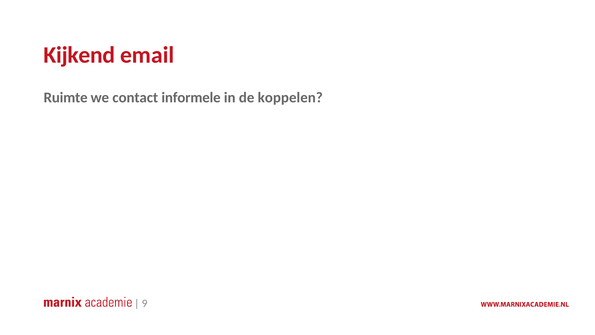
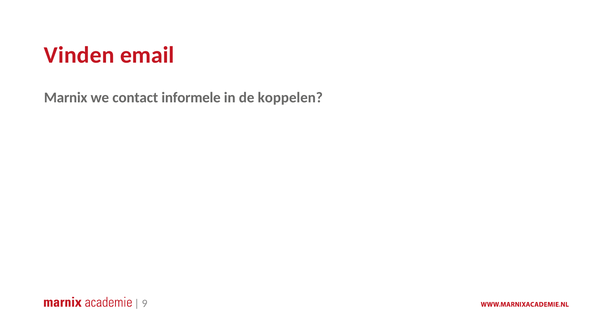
Kijkend: Kijkend -> Vinden (79, 55)
Ruimte: Ruimte -> Marnix (66, 97)
